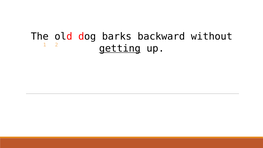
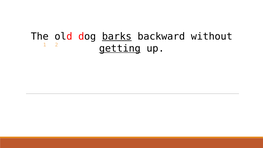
barks underline: none -> present (117, 36)
